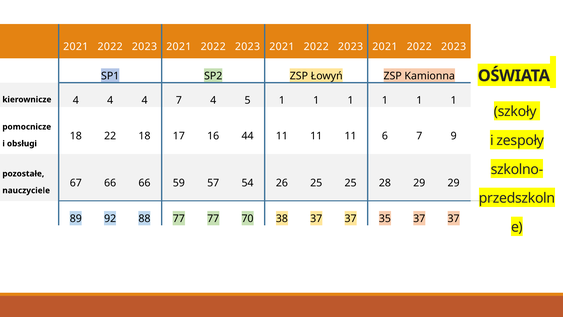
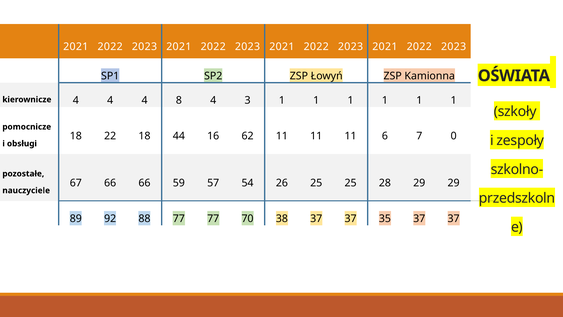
4 7: 7 -> 8 (179, 100)
5: 5 -> 3 (248, 100)
17: 17 -> 44 (179, 136)
44: 44 -> 62 (248, 136)
9: 9 -> 0 (454, 136)
